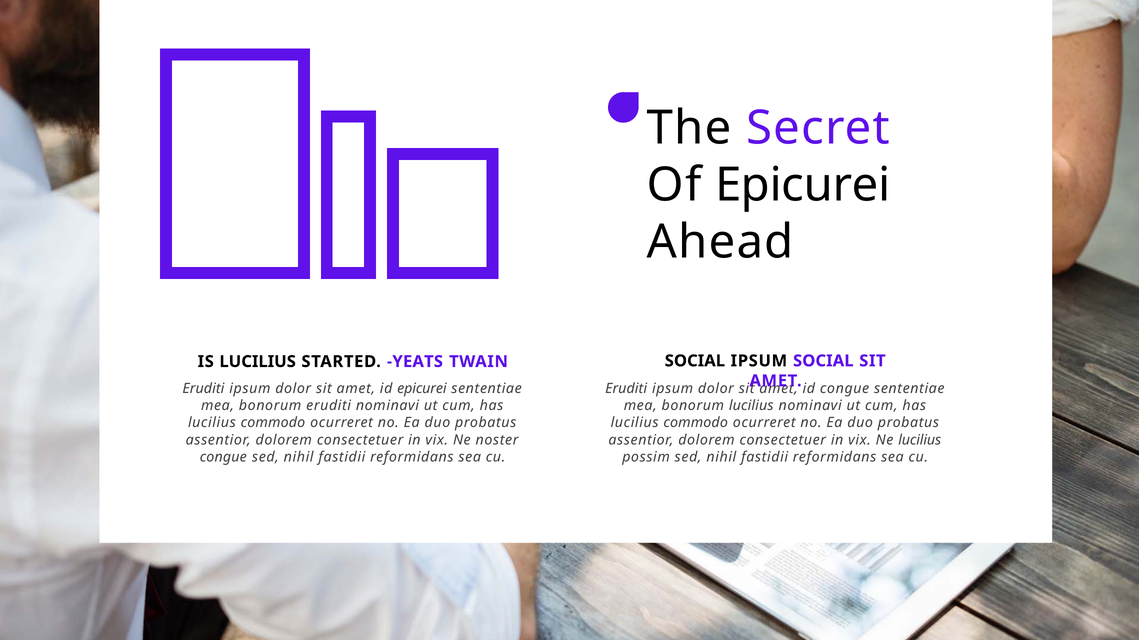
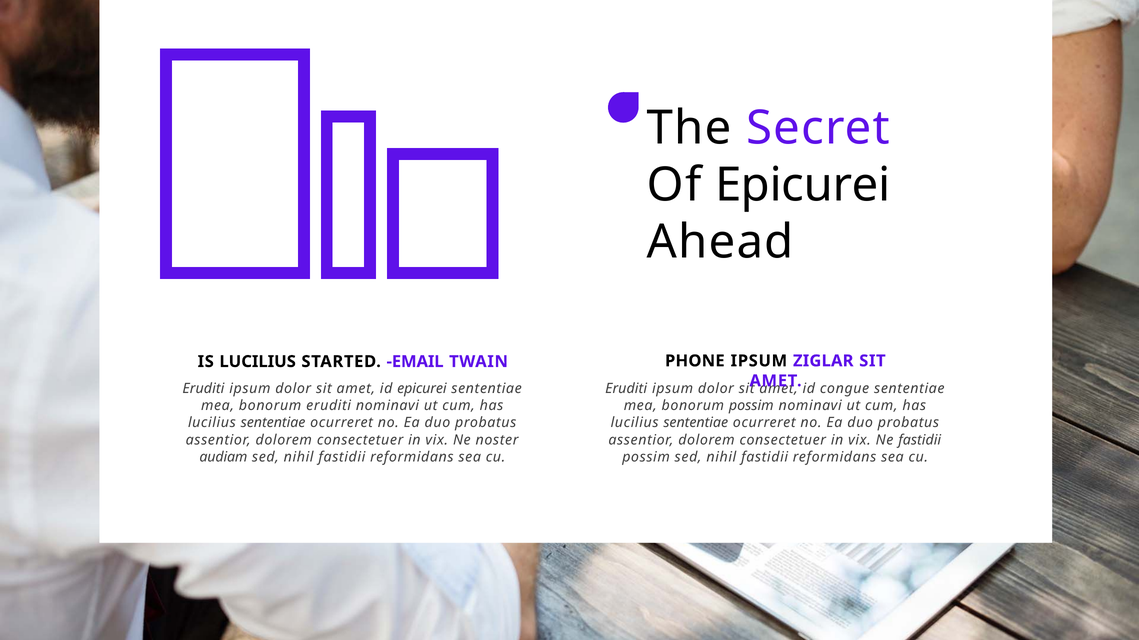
SOCIAL: SOCIAL -> PHONE (695, 361)
IPSUM SOCIAL: SOCIAL -> ZIGLAR (823, 361)
YEATS: YEATS -> EMAIL (415, 362)
bonorum lucilius: lucilius -> possim (751, 406)
commodo: commodo -> sententiae (273, 423)
commodo: commodo -> sententiae (696, 423)
Ne lucilius: lucilius -> fastidii (920, 440)
congue: congue -> audiam (223, 457)
